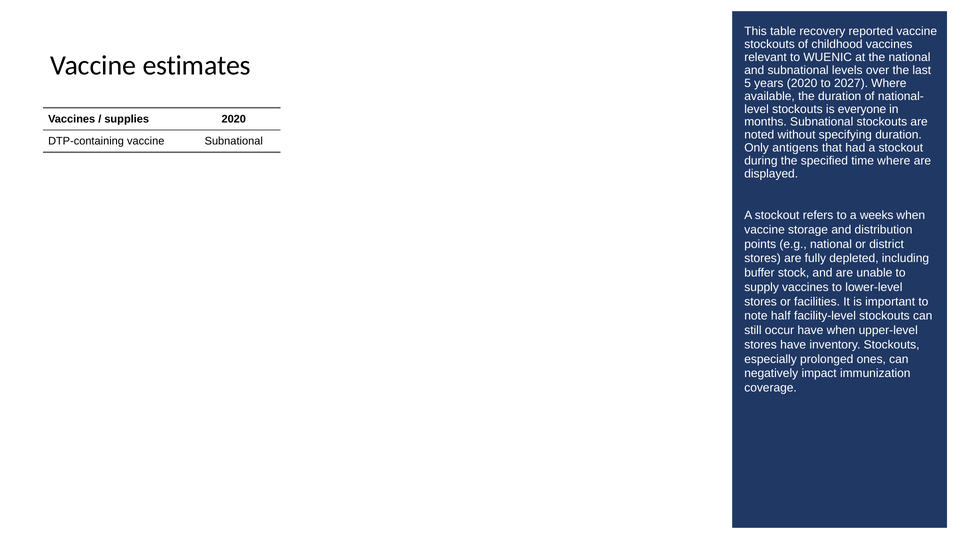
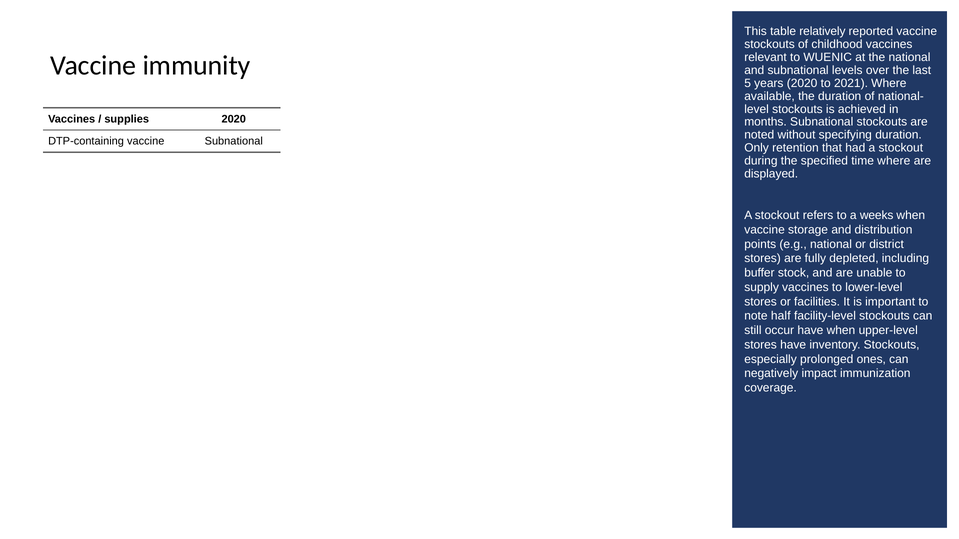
recovery: recovery -> relatively (822, 32)
estimates: estimates -> immunity (197, 65)
2027: 2027 -> 2021 (851, 83)
everyone: everyone -> achieved (862, 109)
antigens: antigens -> retention (795, 148)
